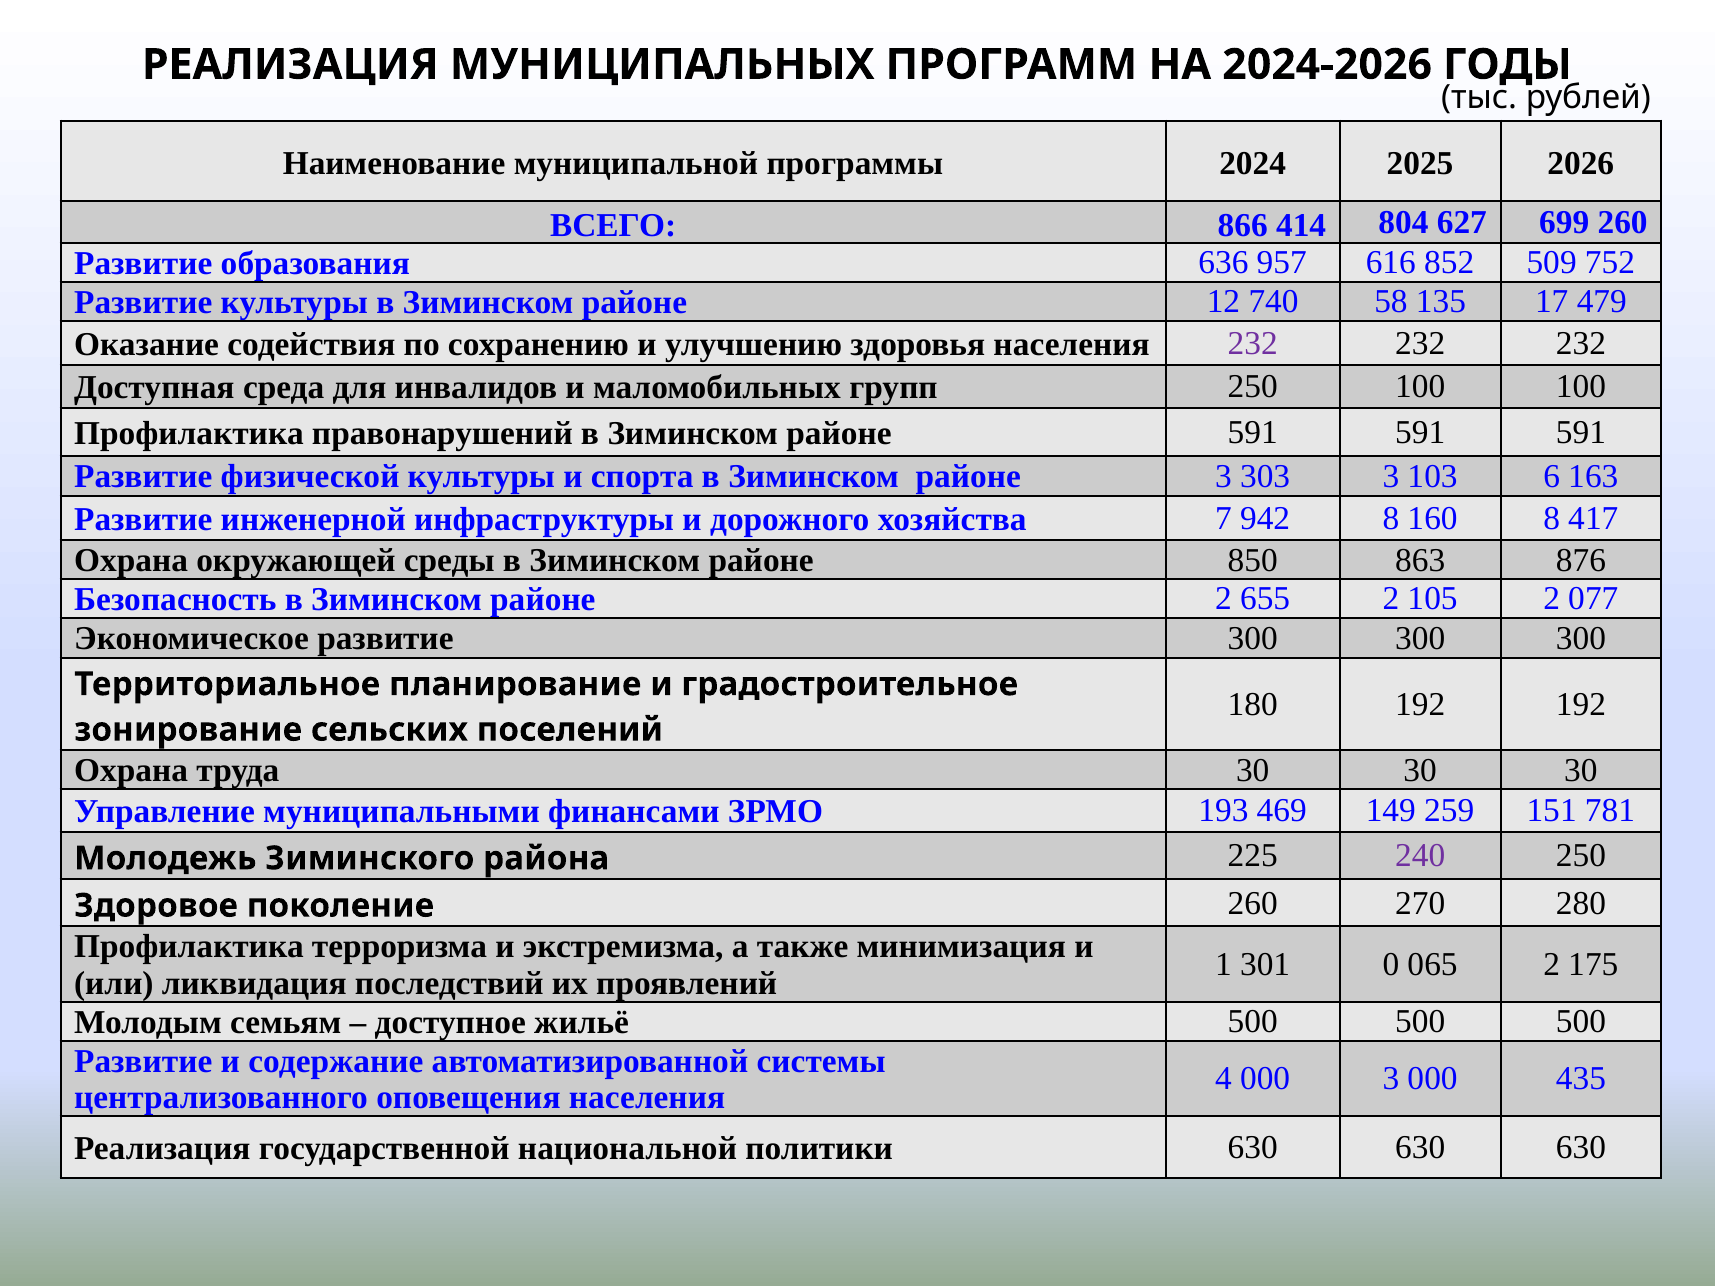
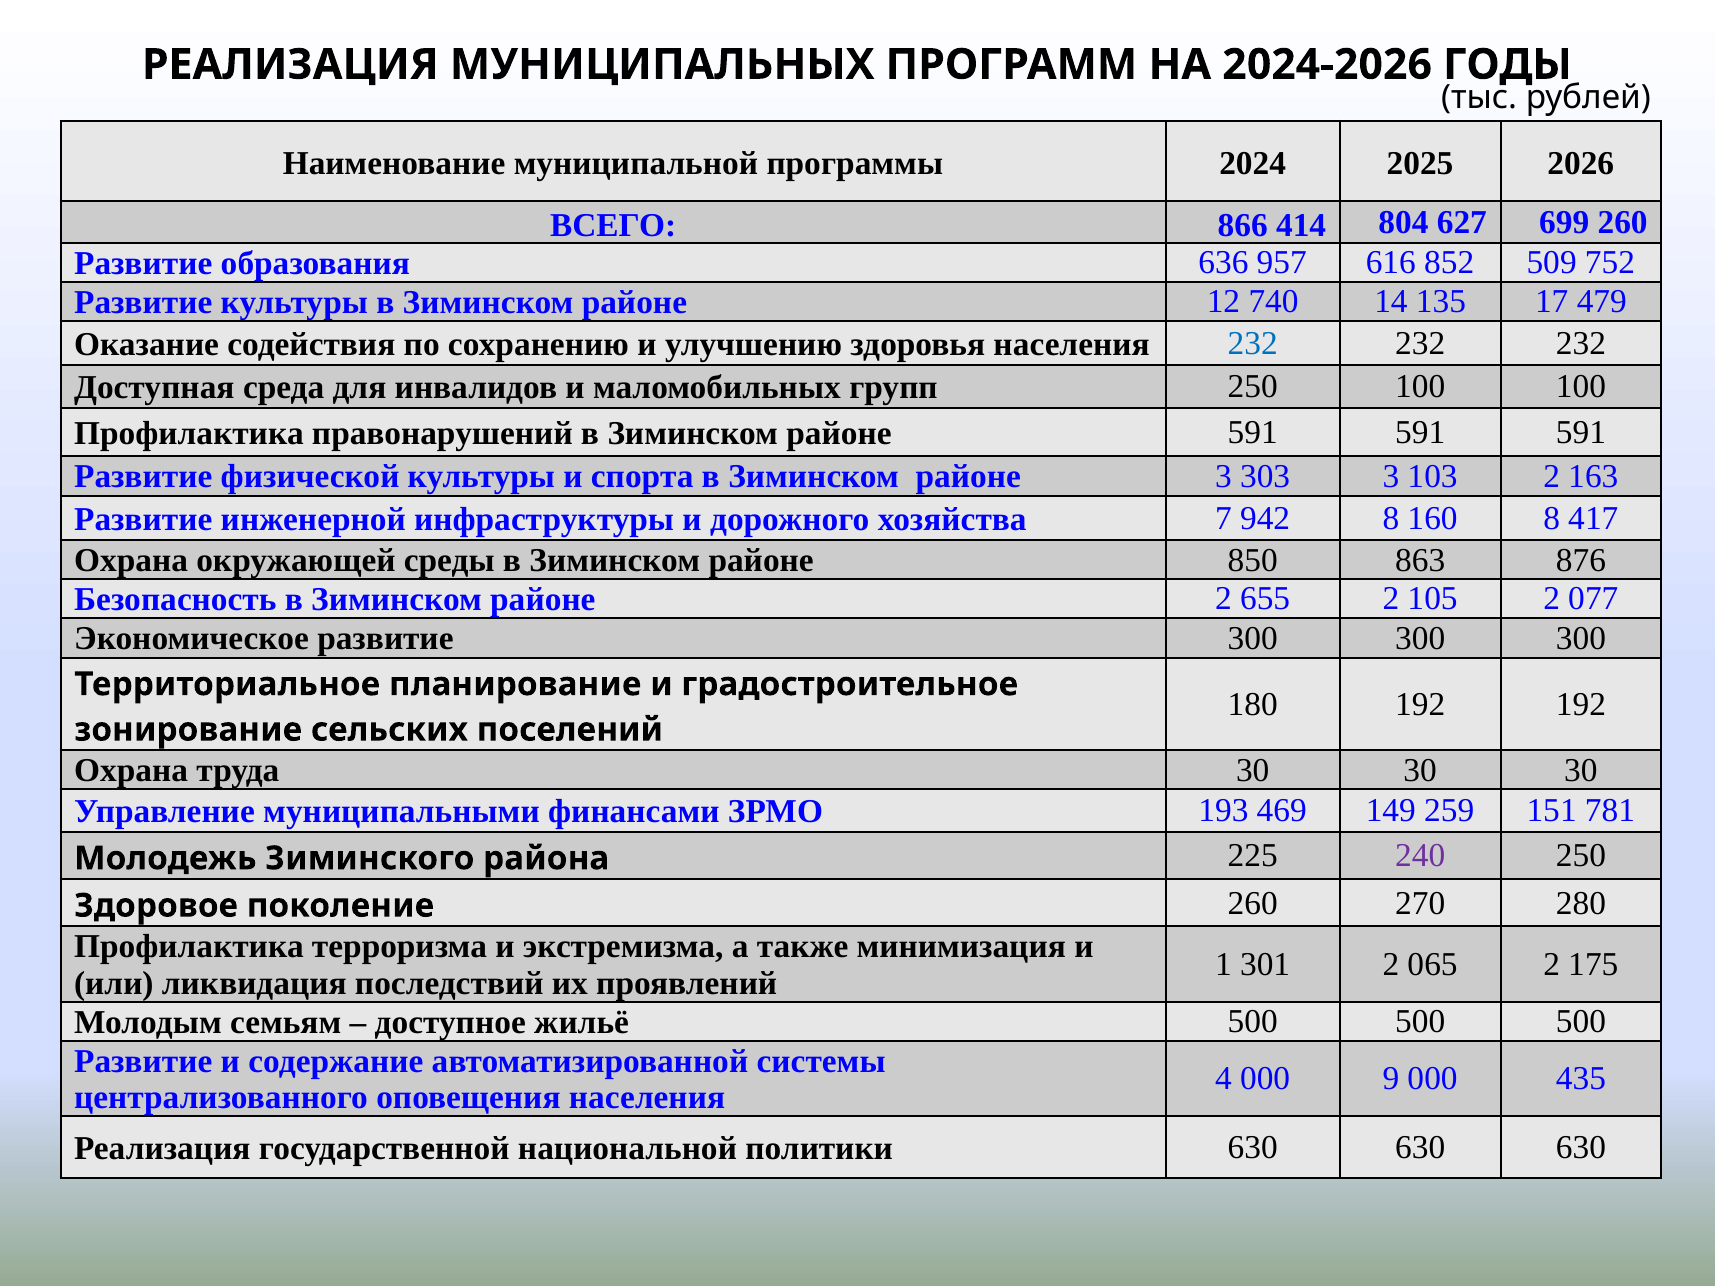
58: 58 -> 14 (1391, 302)
232 colour: purple -> blue (1253, 343)
103 6: 6 -> 2 (1552, 476)
301 0: 0 -> 2 (1391, 965)
000 3: 3 -> 9 (1391, 1079)
